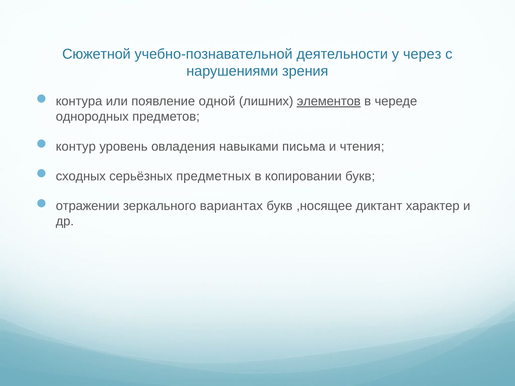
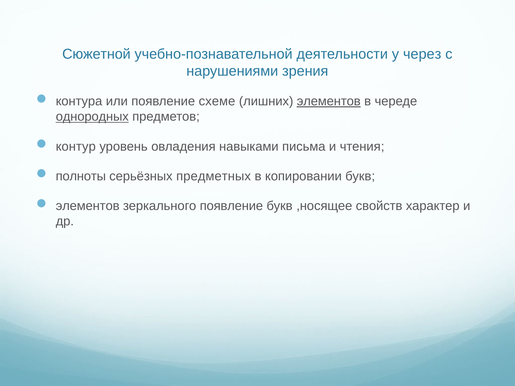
одной: одной -> схеме (217, 101)
однородных underline: none -> present (92, 117)
сходных: сходных -> полноты (81, 176)
отражении: отражении -> элементов (88, 206)
зеркального вариантах: вариантах -> появление (231, 206)
диктант: диктант -> свойств (379, 206)
